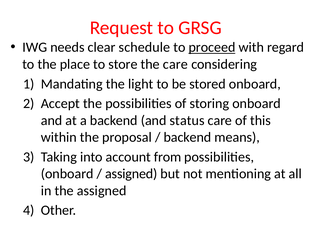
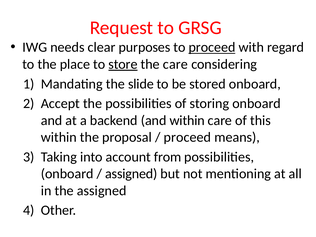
schedule: schedule -> purposes (145, 47)
store underline: none -> present (123, 64)
light: light -> slide (141, 84)
and status: status -> within (187, 120)
backend: backend -> proceed (187, 137)
